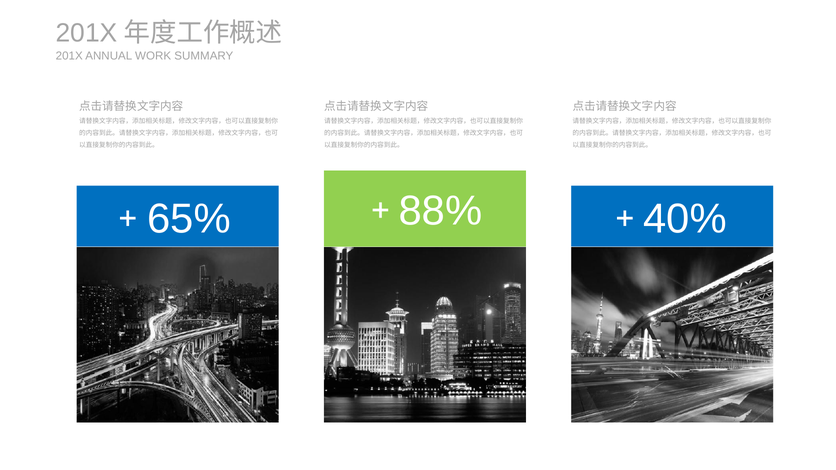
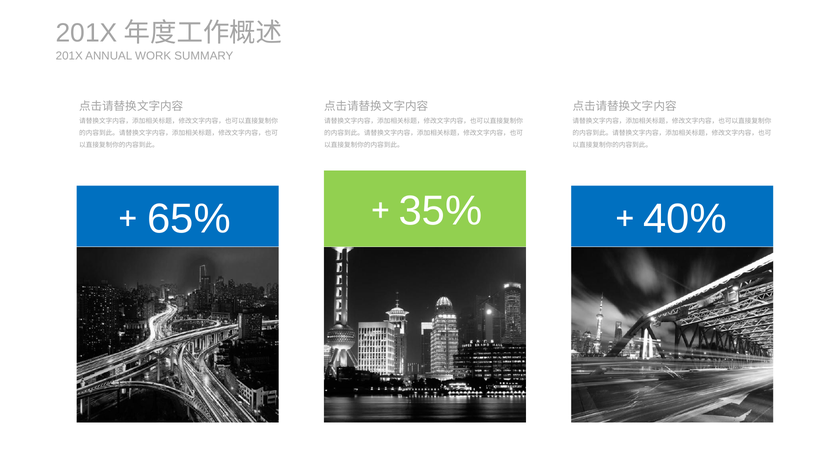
88%: 88% -> 35% (441, 211)
